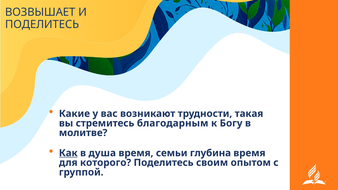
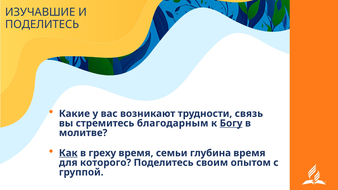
ВОЗВЫШАЕТ: ВОЗВЫШАЕТ -> ИЗУЧАВШИЕ (40, 12)
такая: такая -> связь (249, 114)
Богу underline: none -> present (231, 123)
душа: душа -> греху (102, 153)
